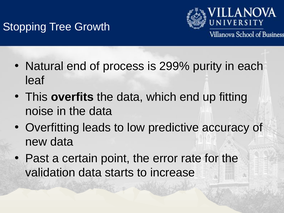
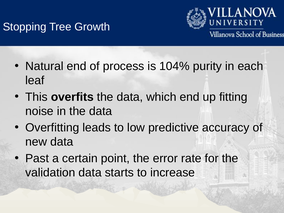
299%: 299% -> 104% (175, 66)
